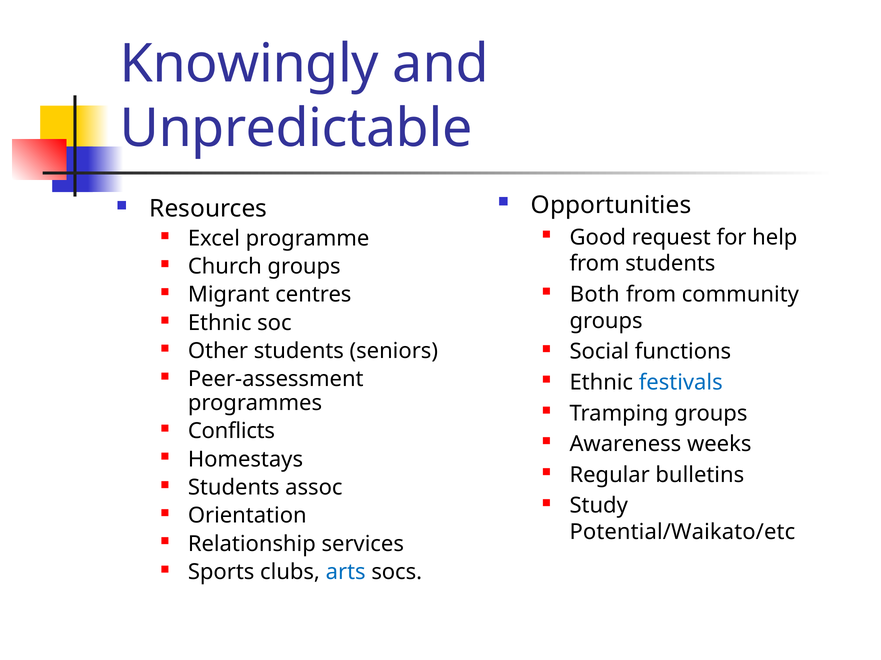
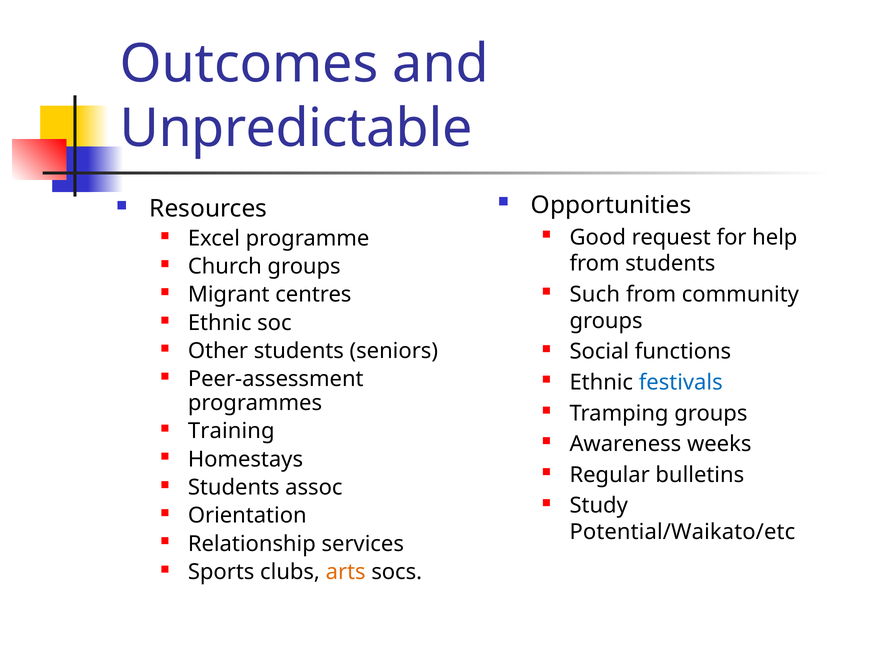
Knowingly: Knowingly -> Outcomes (249, 64)
Both: Both -> Such (595, 295)
Conflicts: Conflicts -> Training (231, 432)
arts colour: blue -> orange (346, 573)
